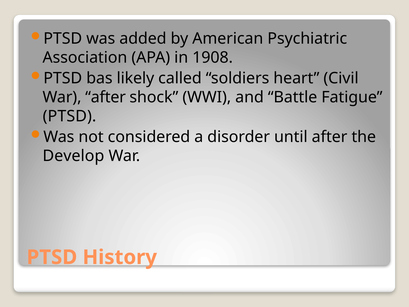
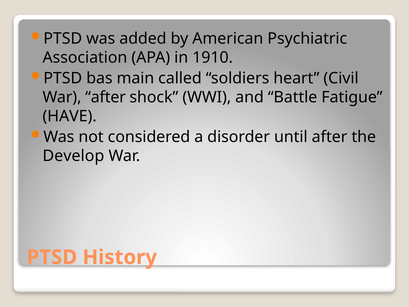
1908: 1908 -> 1910 (213, 58)
likely: likely -> main (135, 78)
PTSD: PTSD -> HAVE (70, 116)
